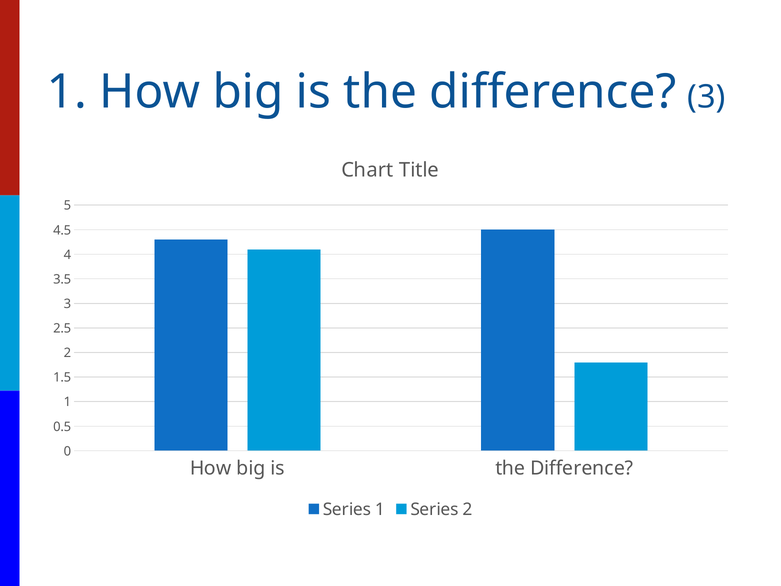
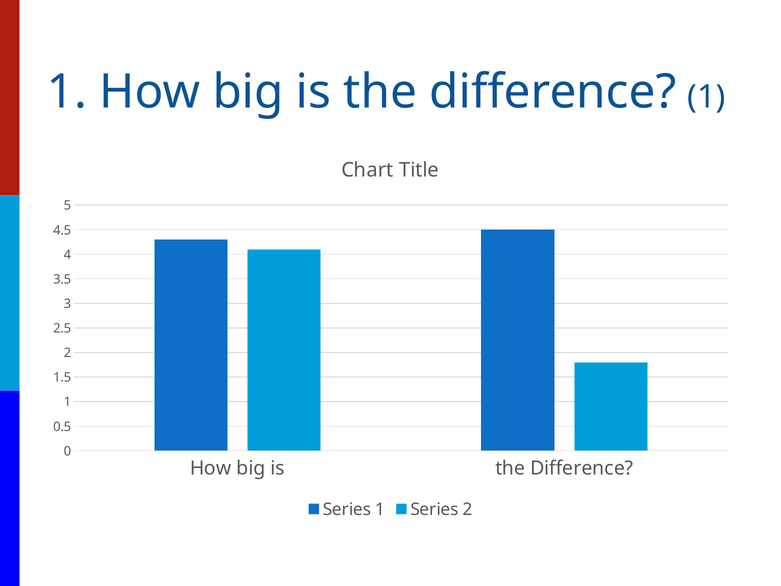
difference 3: 3 -> 1 (706, 97)
